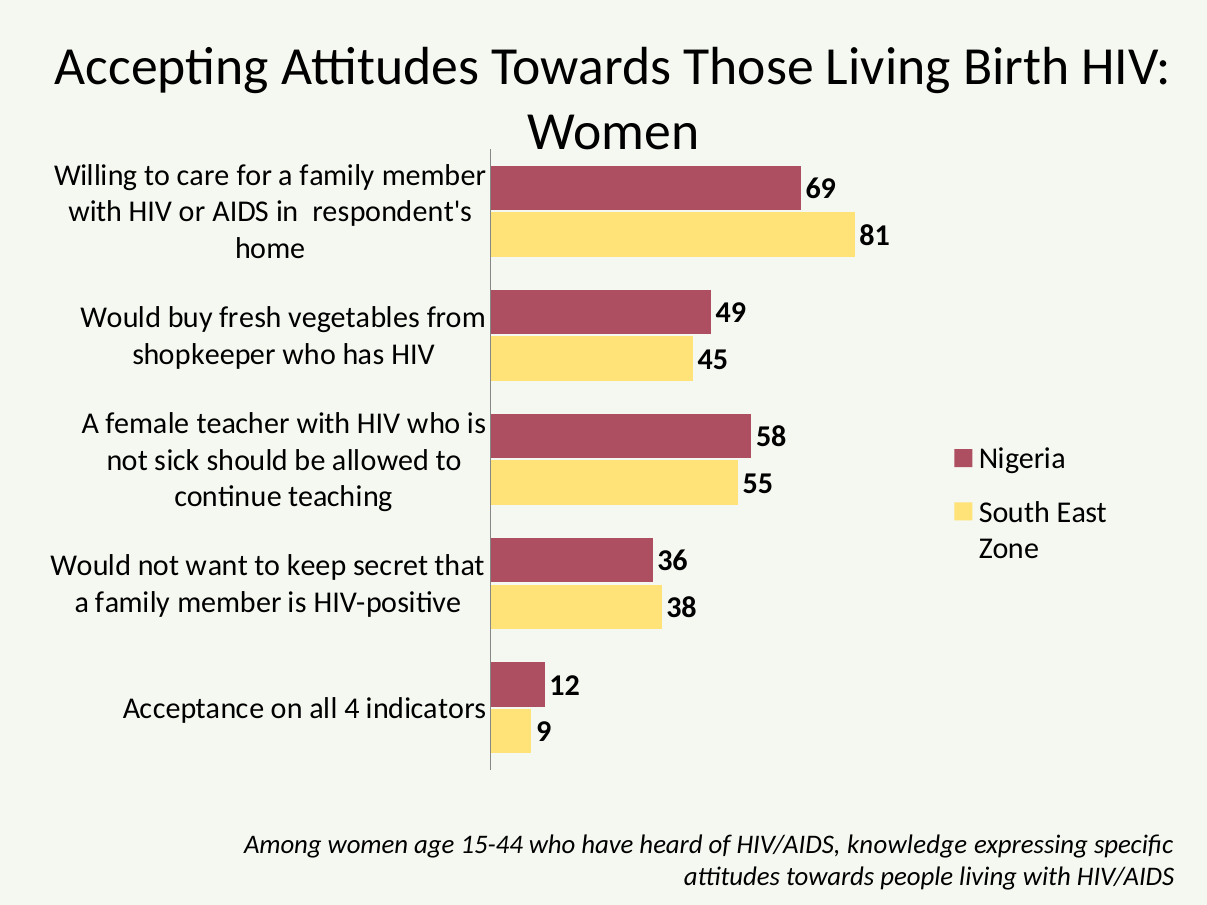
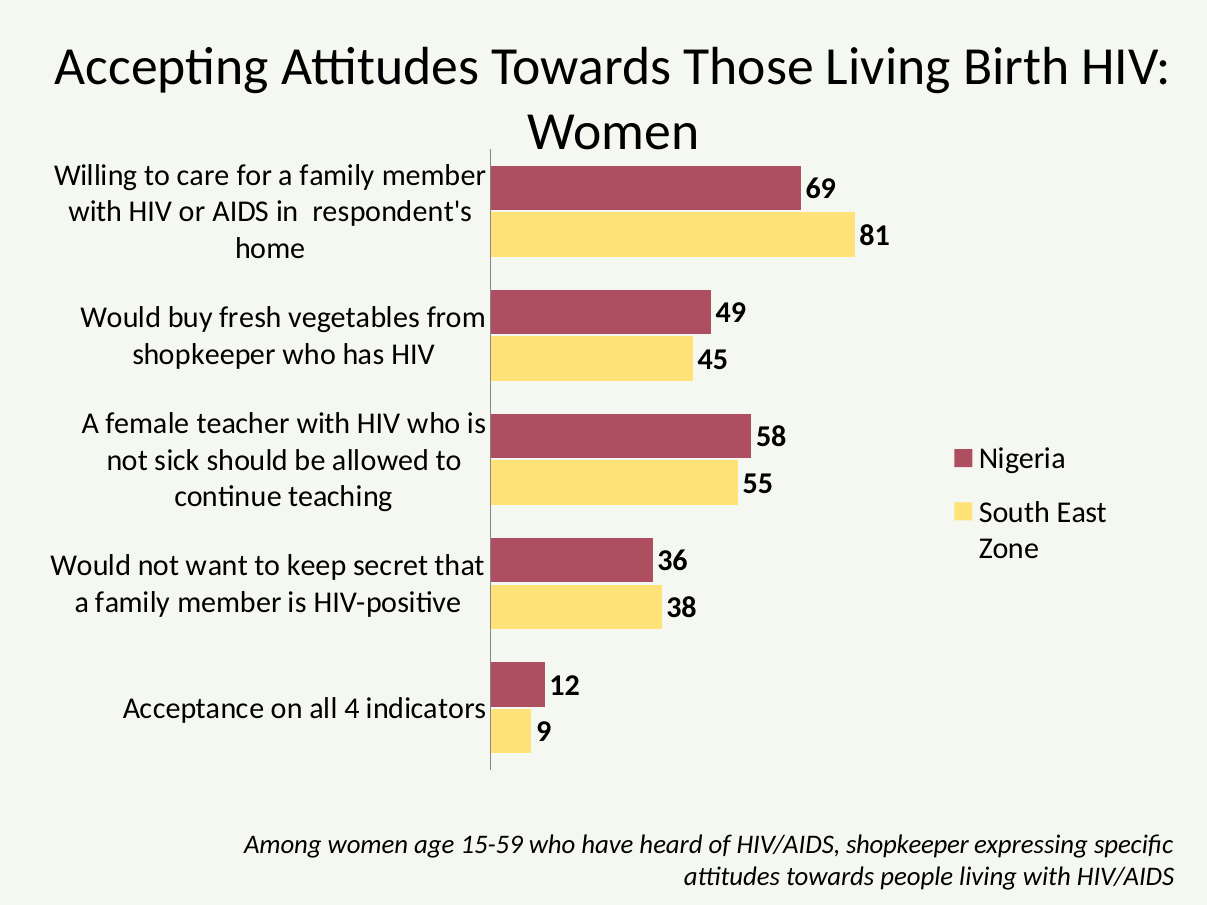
15-44: 15-44 -> 15-59 (492, 845)
HIV/AIDS knowledge: knowledge -> shopkeeper (907, 845)
